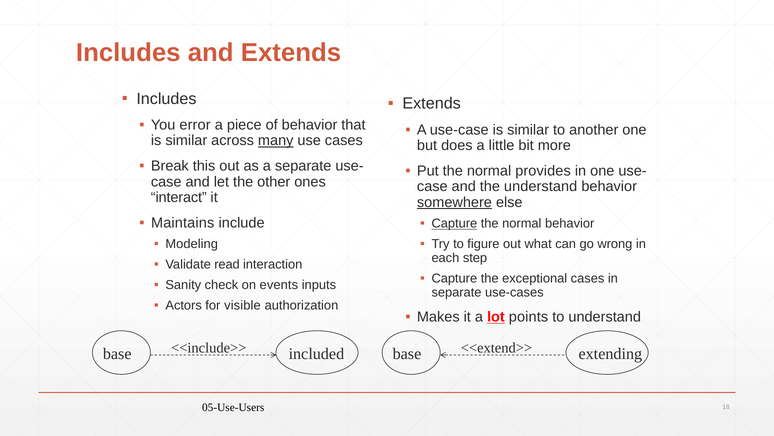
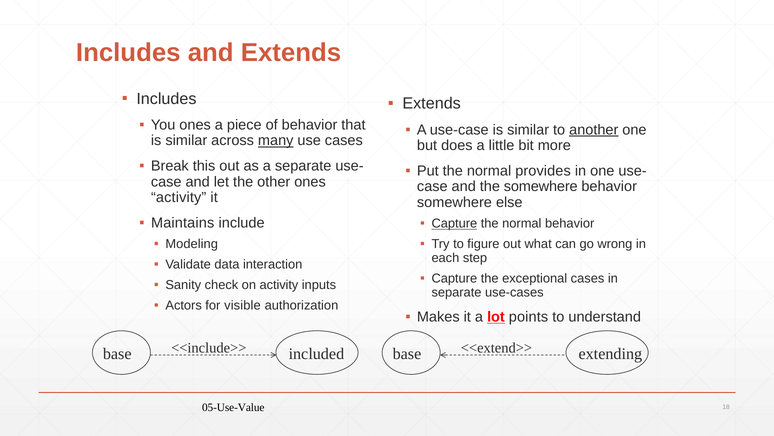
You error: error -> ones (195, 125)
another underline: none -> present (594, 130)
the understand: understand -> somewhere (541, 186)
interact: interact -> activity (179, 197)
somewhere underline: present -> none (454, 202)
read: read -> data (227, 264)
on events: events -> activity (279, 285)
05-Use-Users: 05-Use-Users -> 05-Use-Value (233, 407)
